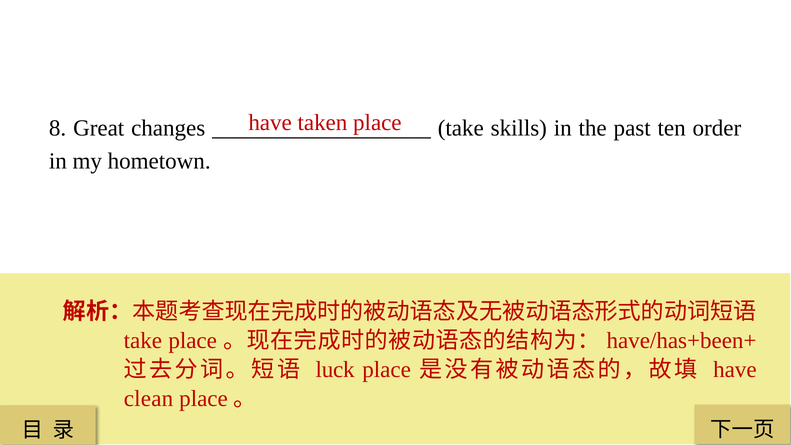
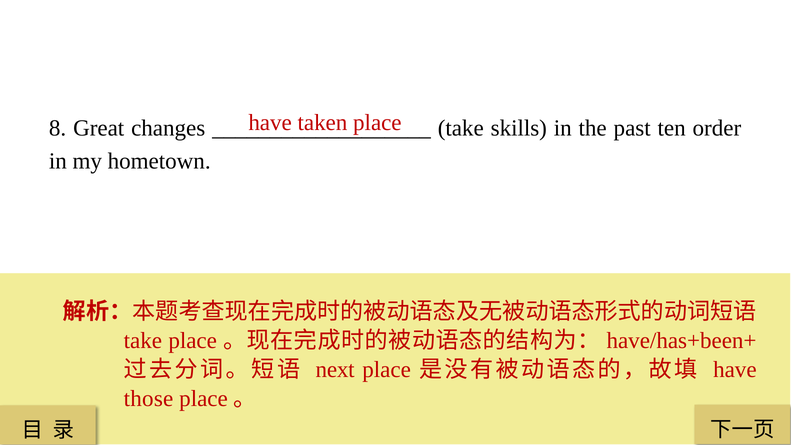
luck: luck -> next (335, 369)
clean: clean -> those (149, 398)
